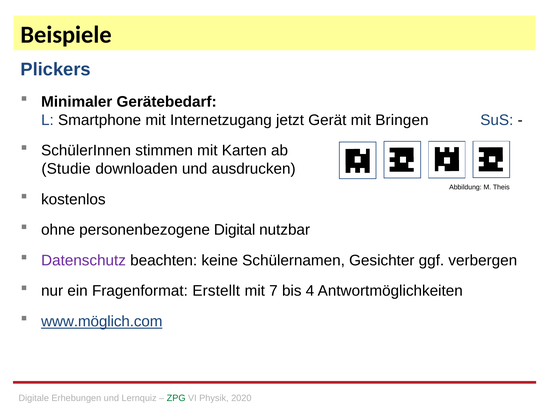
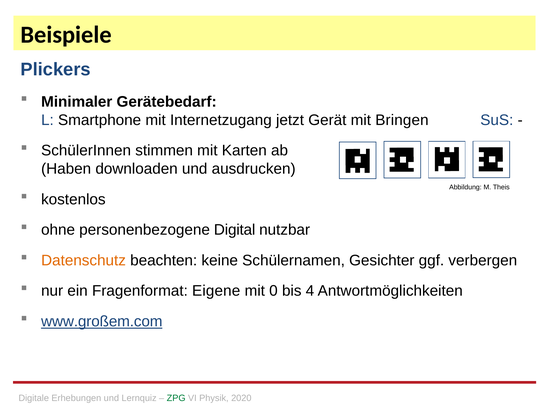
Studie: Studie -> Haben (66, 169)
Datenschutz colour: purple -> orange (84, 260)
Erstellt: Erstellt -> Eigene (216, 291)
7: 7 -> 0 (273, 291)
www.möglich.com: www.möglich.com -> www.großem.com (102, 321)
